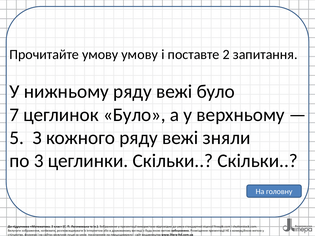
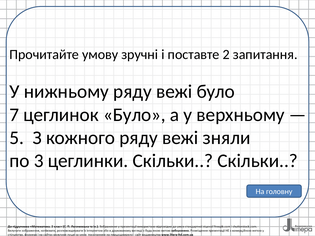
умову умову: умову -> зручні (140, 55)
